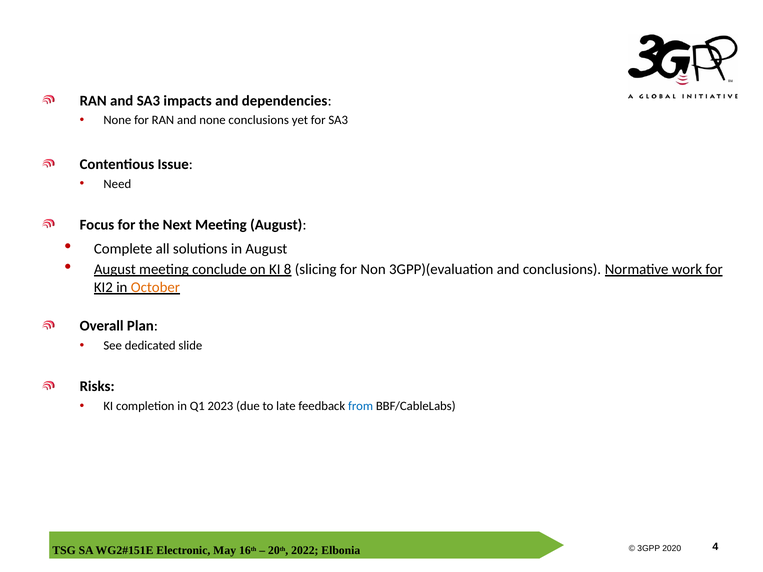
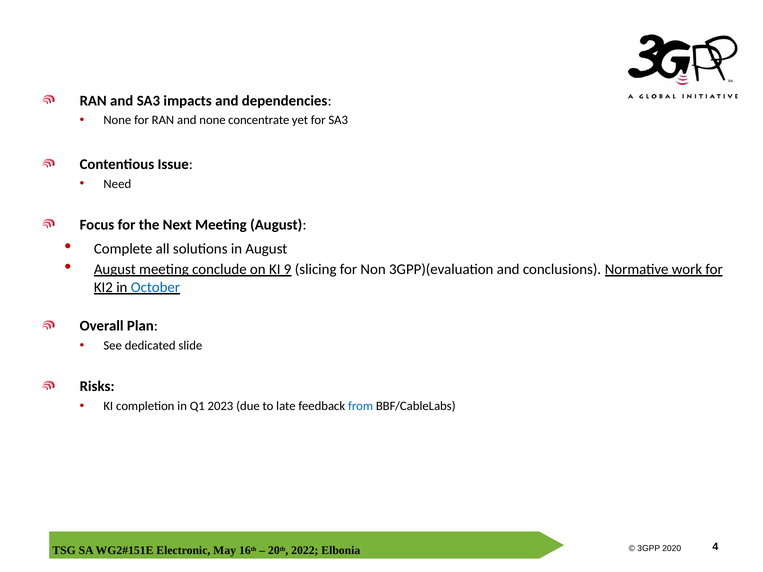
none conclusions: conclusions -> concentrate (259, 120)
8: 8 -> 9 (288, 270)
October colour: orange -> blue (155, 287)
